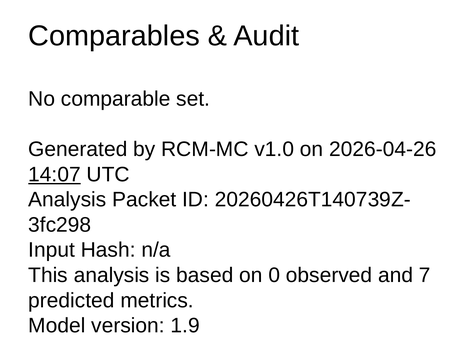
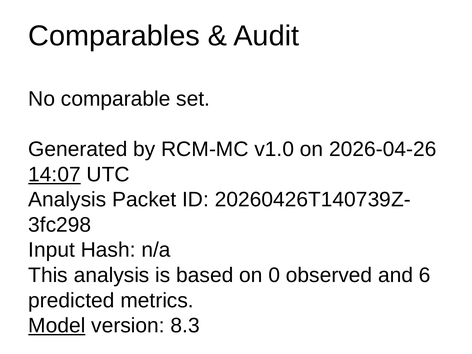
7: 7 -> 6 (425, 275)
Model underline: none -> present (57, 326)
1.9: 1.9 -> 8.3 (185, 326)
